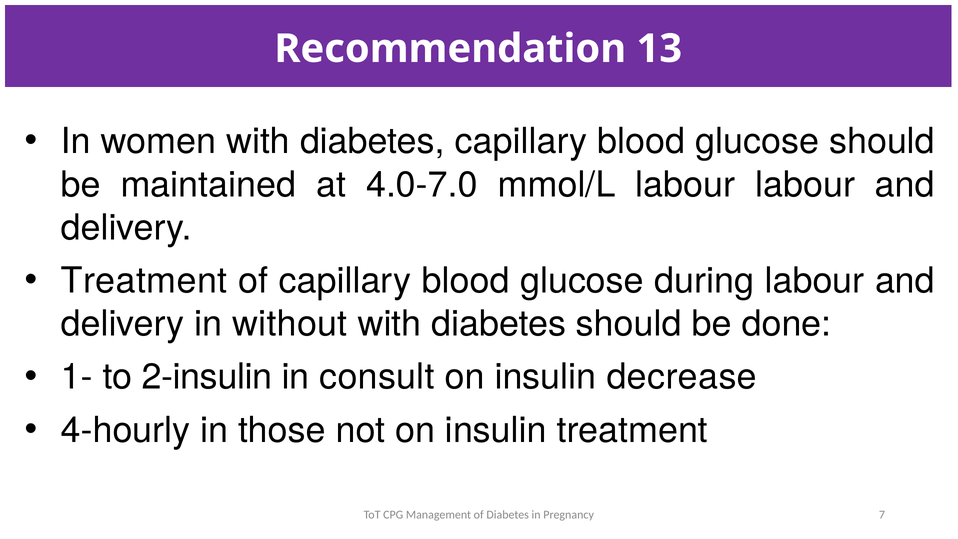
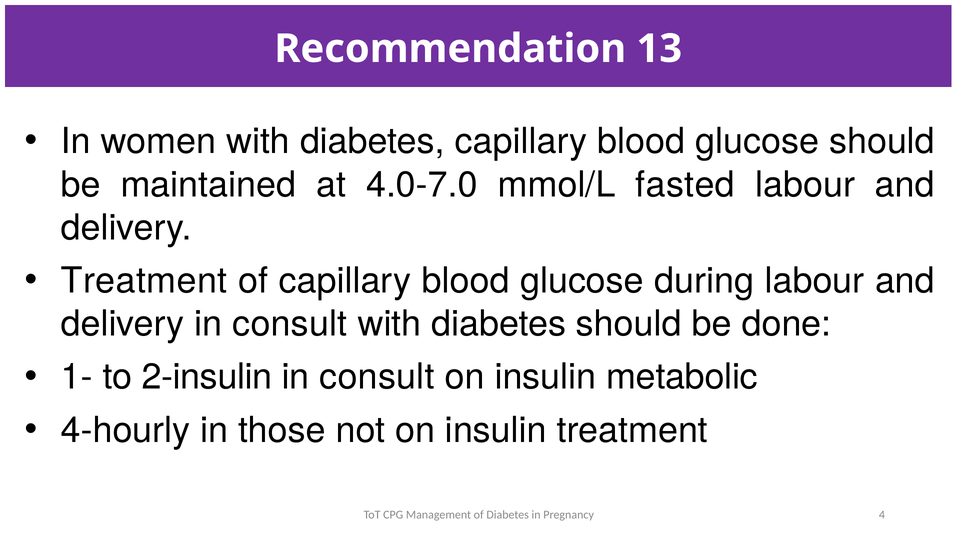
mmol/L labour: labour -> fasted (685, 185)
delivery in without: without -> consult (290, 324)
decrease: decrease -> metabolic (682, 377)
7: 7 -> 4 (882, 514)
